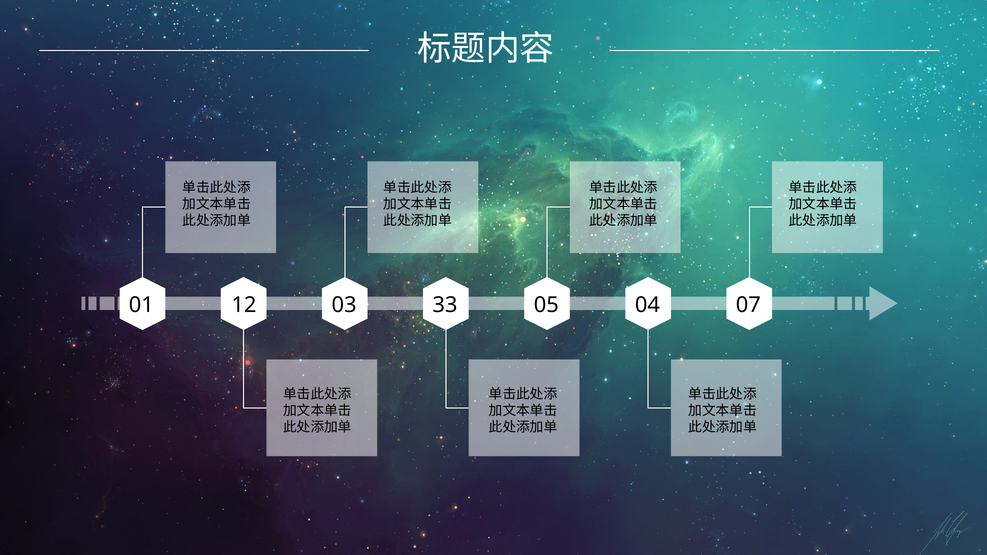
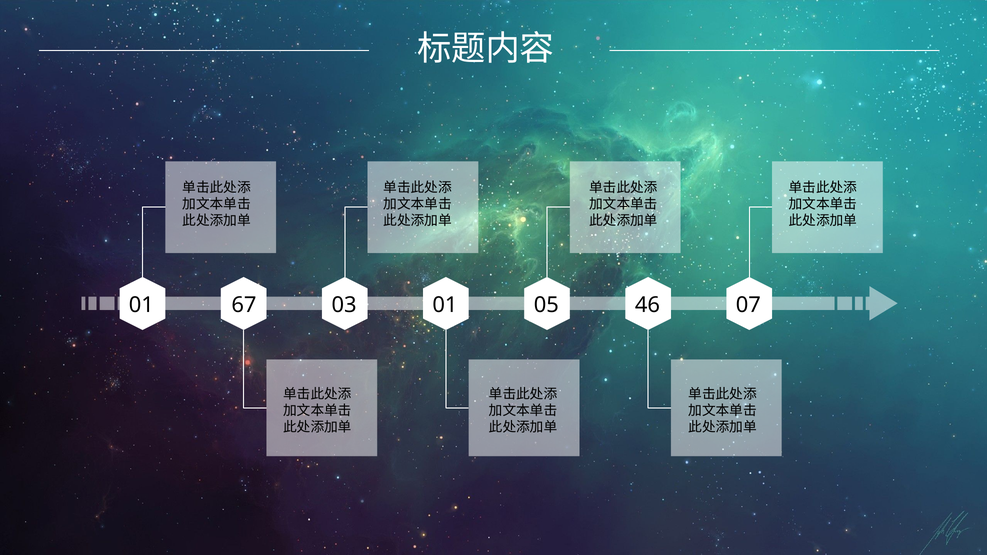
12: 12 -> 67 (244, 305)
03 33: 33 -> 01 (445, 305)
04: 04 -> 46 (647, 305)
